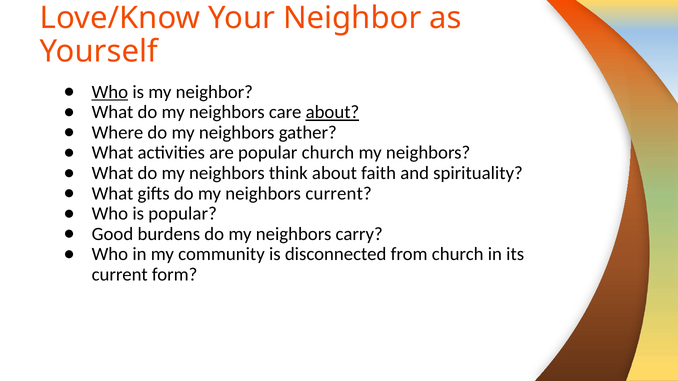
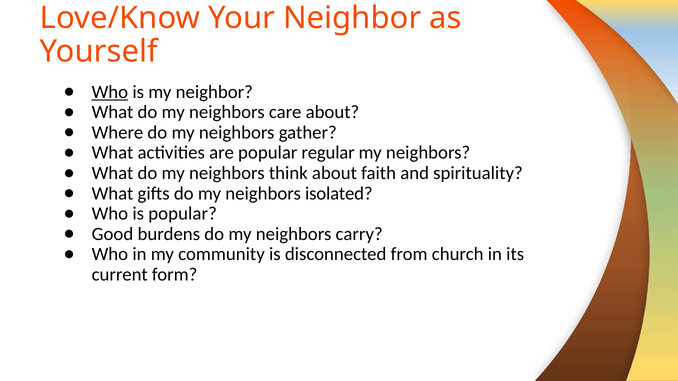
about underline: present -> none (332, 112)
popular church: church -> regular (328, 153)
neighbors current: current -> isolated (339, 194)
